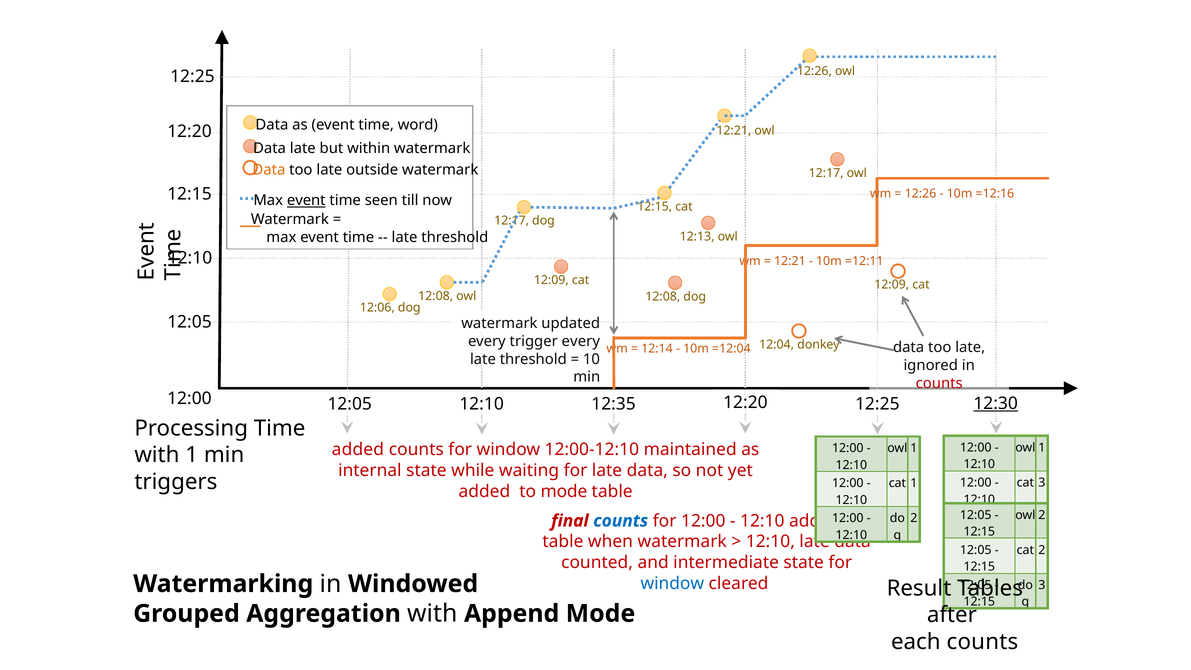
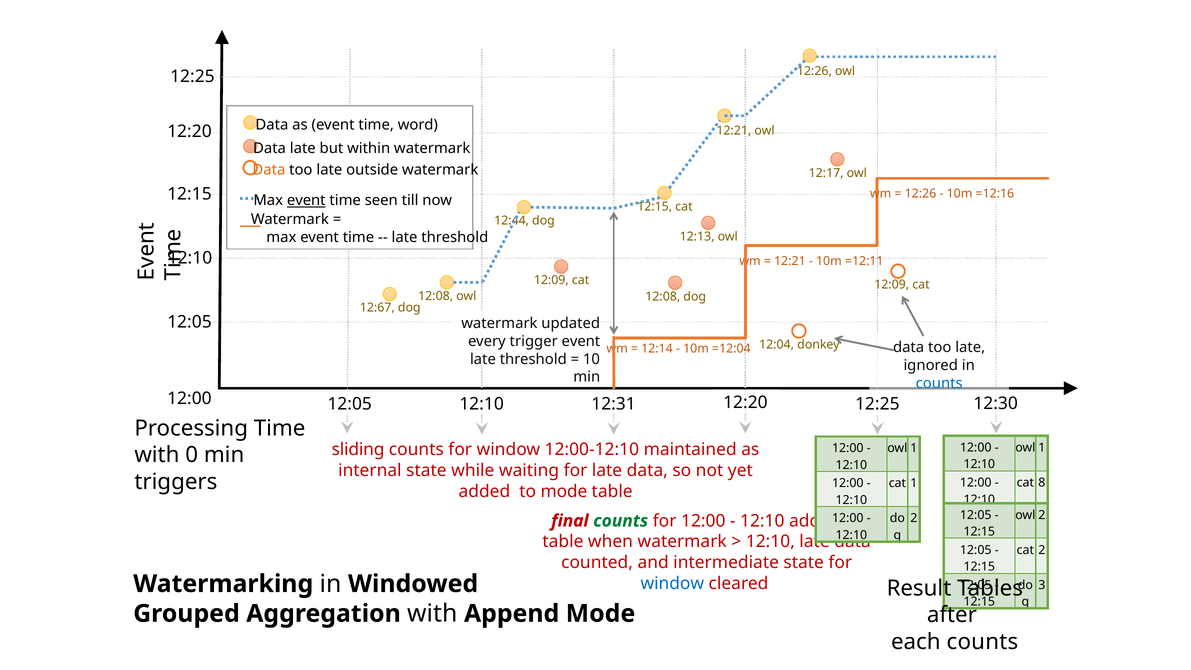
12:17: 12:17 -> 12:44 (512, 221)
12:06: 12:06 -> 12:67 (377, 308)
trigger every: every -> event (581, 341)
counts colour: red -> blue (939, 383)
12:30 underline: present -> none (996, 403)
12:35: 12:35 -> 12:31 (614, 404)
added: added -> sliding (358, 450)
with 1: 1 -> 0 (192, 455)
cat 3: 3 -> 8 (1042, 483)
counts colour: blue -> green (621, 521)
